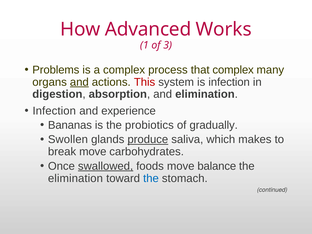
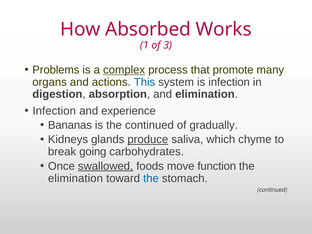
Advanced: Advanced -> Absorbed (148, 29)
complex underline: none -> present (124, 70)
that complex: complex -> promote (233, 70)
and underline: present -> none (79, 82)
This colour: red -> blue (145, 82)
the probiotics: probiotics -> continued (149, 125)
Swollen: Swollen -> Kidneys (68, 140)
makes: makes -> chyme (255, 140)
break move: move -> going (93, 152)
balance: balance -> function (217, 166)
